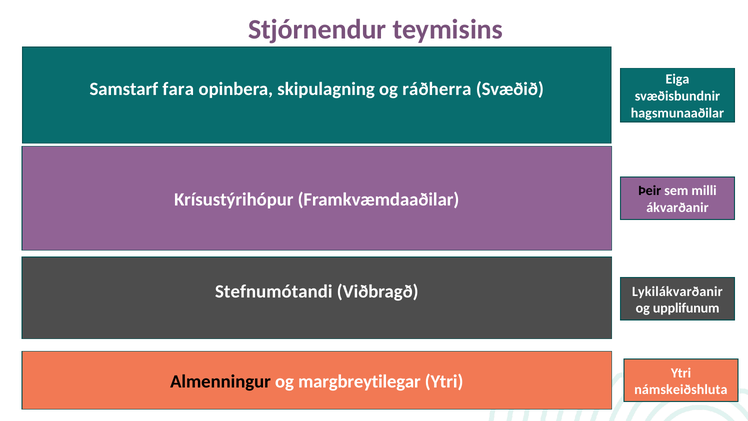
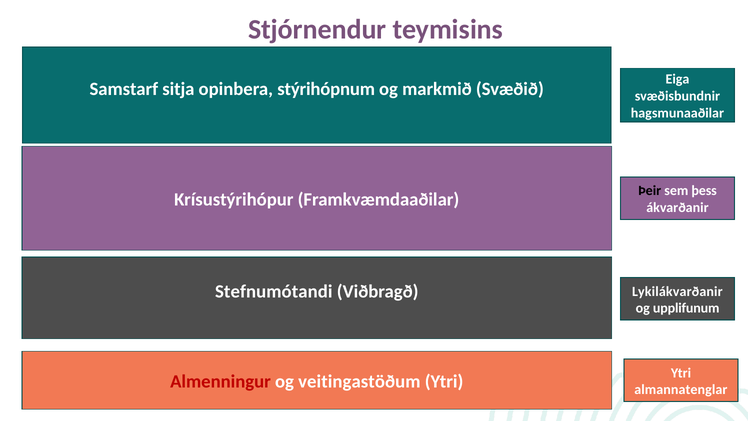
fara: fara -> sitja (178, 89)
skipulagning: skipulagning -> stýrihópnum (326, 89)
ráðherra: ráðherra -> markmið (437, 89)
milli: milli -> þess (704, 191)
Almenningur colour: black -> red (220, 381)
margbreytilegar: margbreytilegar -> veitingastöðum (359, 381)
námskeiðshluta: námskeiðshluta -> almannatenglar (681, 389)
